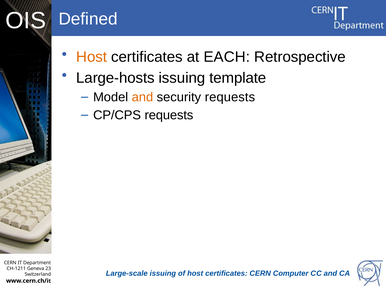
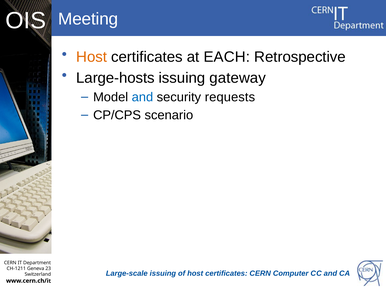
Defined: Defined -> Meeting (88, 19)
template: template -> gateway (238, 78)
and colour: orange -> blue (142, 97)
CP/CPS requests: requests -> scenario (169, 115)
